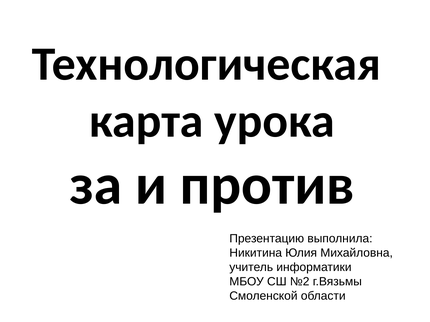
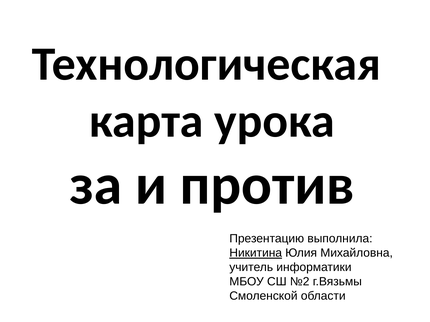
Никитина underline: none -> present (256, 253)
